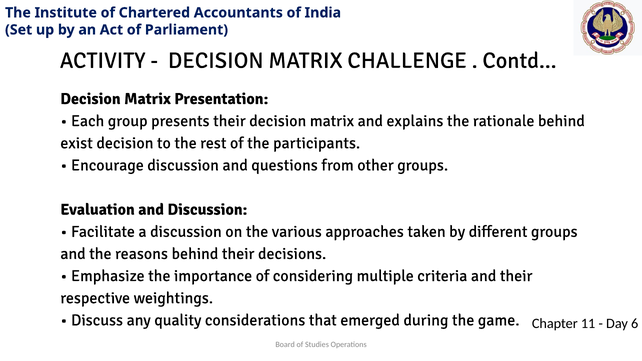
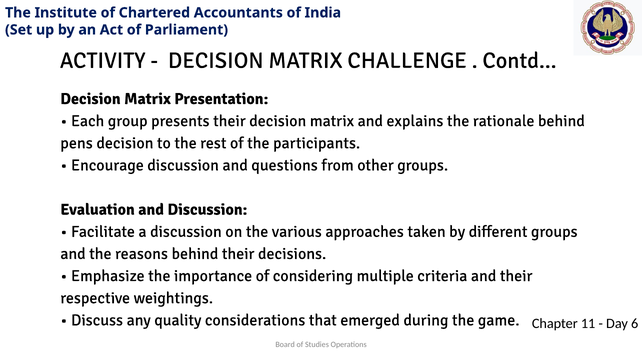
exist: exist -> pens (77, 143)
